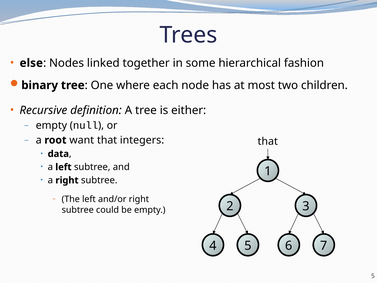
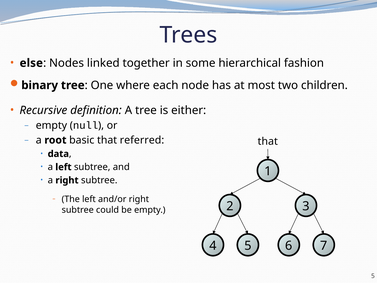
want: want -> basic (82, 140)
integers: integers -> referred (142, 140)
